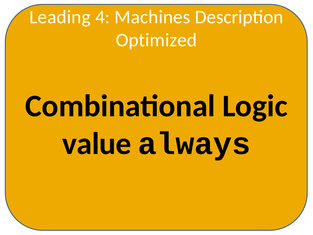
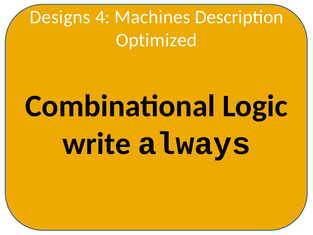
Leading: Leading -> Designs (60, 17)
value: value -> write (97, 144)
